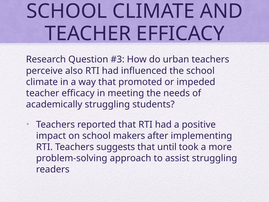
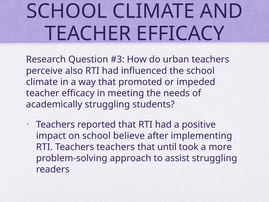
makers: makers -> believe (129, 136)
Teachers suggests: suggests -> teachers (116, 147)
